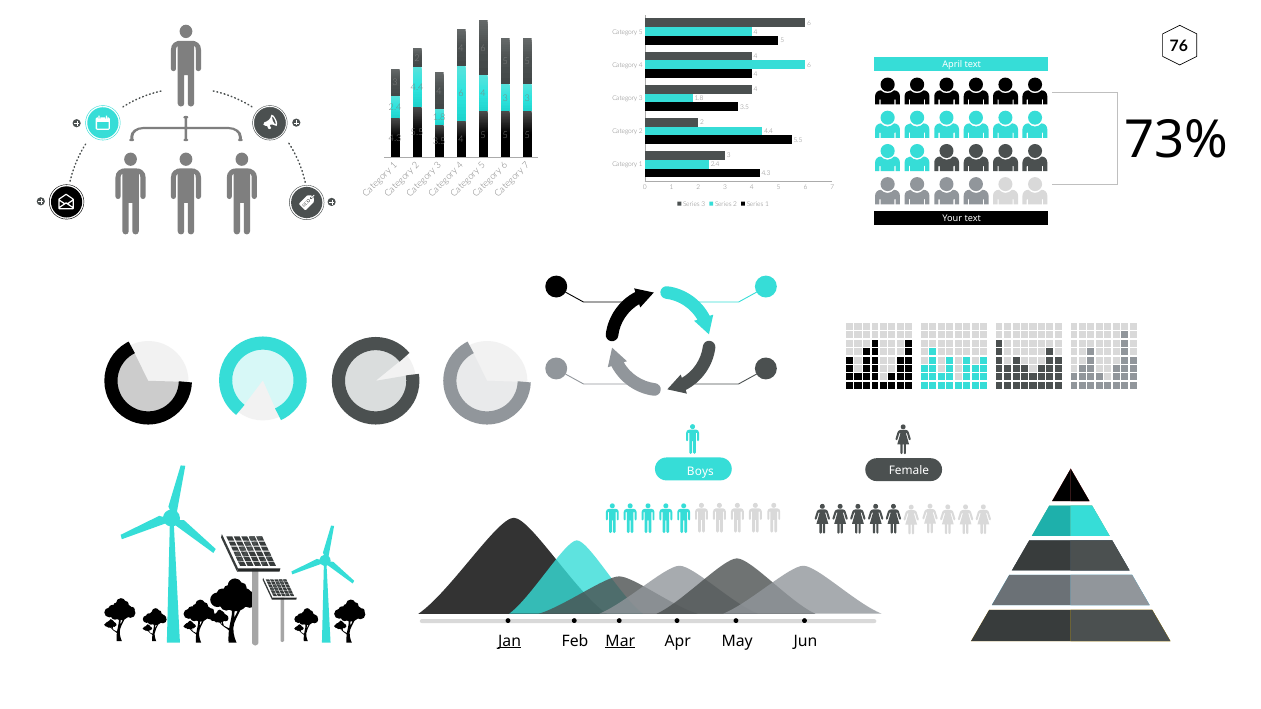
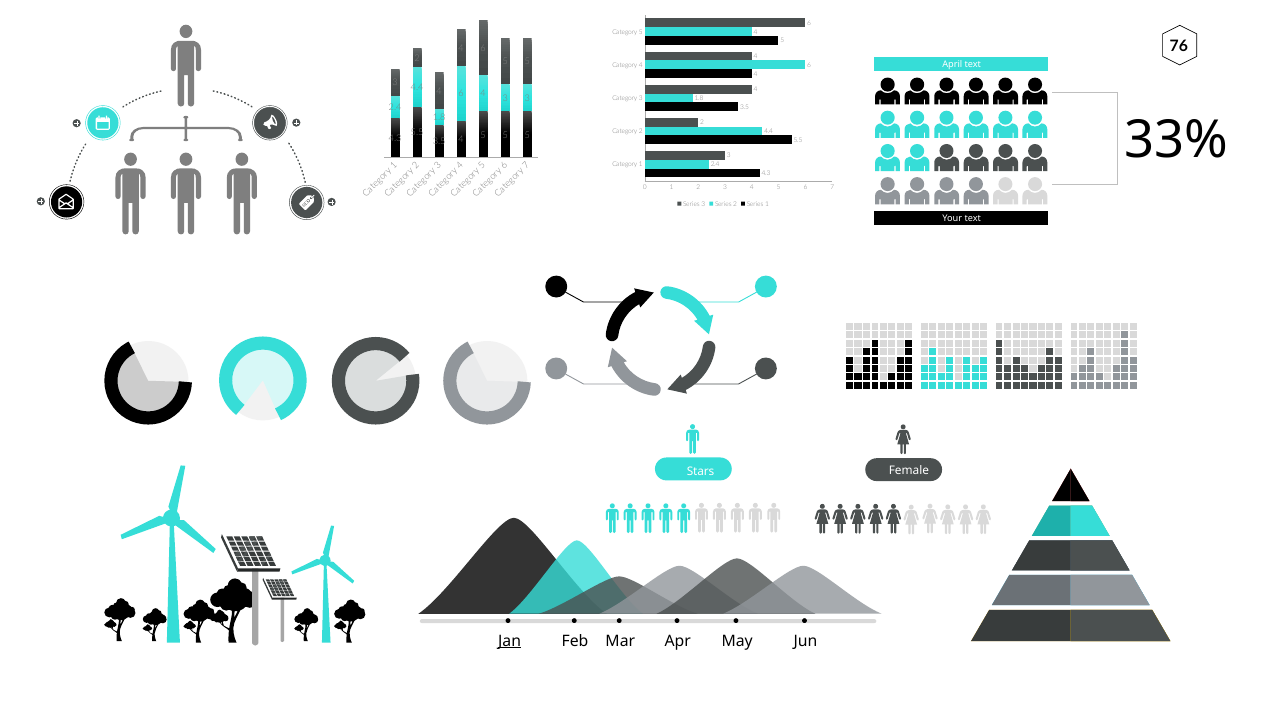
73%: 73% -> 33% (1176, 141)
Boys: Boys -> Stars (701, 472)
Mar underline: present -> none (620, 642)
